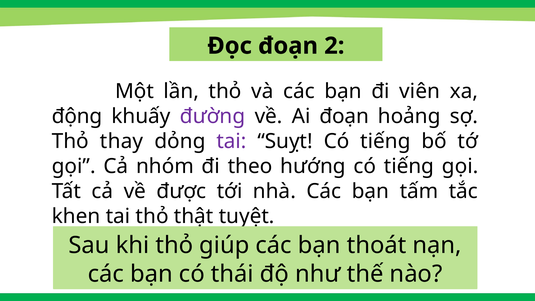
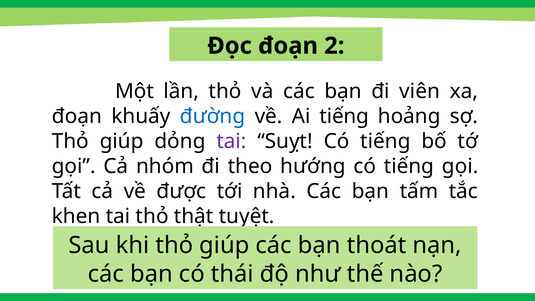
động: động -> đoạn (77, 116)
đường colour: purple -> blue (213, 116)
Ai đoạn: đoạn -> tiếng (344, 116)
thay: thay -> giúp (122, 141)
